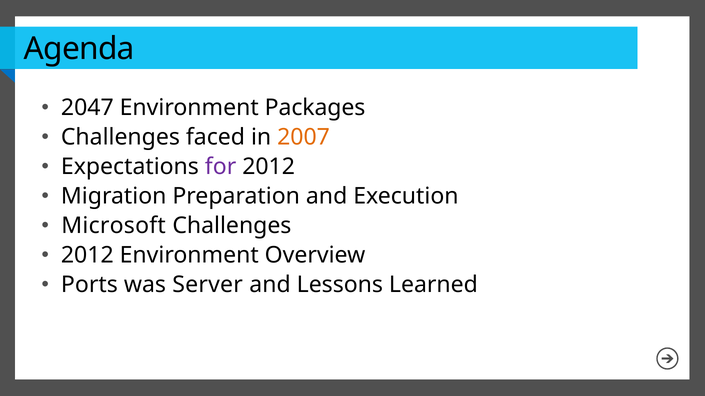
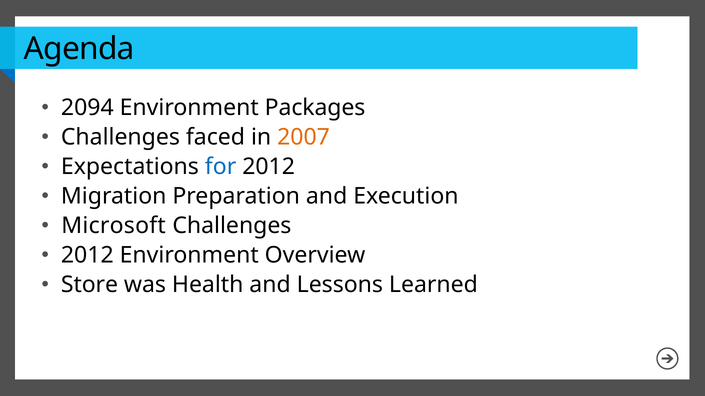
2047: 2047 -> 2094 (87, 108)
for colour: purple -> blue (221, 167)
Ports: Ports -> Store (89, 285)
Server: Server -> Health (208, 285)
